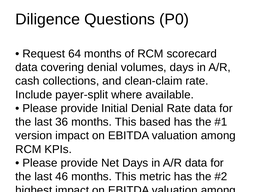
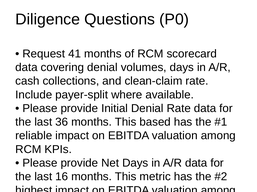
64: 64 -> 41 (75, 54)
version: version -> reliable (34, 136)
46: 46 -> 16 (62, 177)
